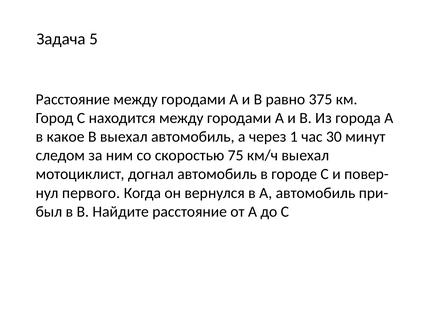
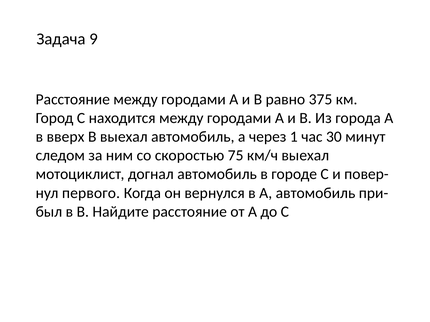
5: 5 -> 9 (93, 39)
какое: какое -> вверх (66, 137)
